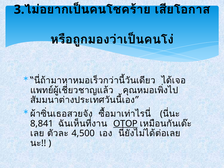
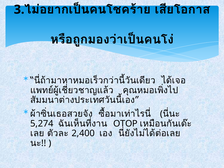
8,841: 8,841 -> 5,274 (42, 124)
OTOP underline: present -> none (125, 124)
4,500: 4,500 -> 2,400 (83, 133)
